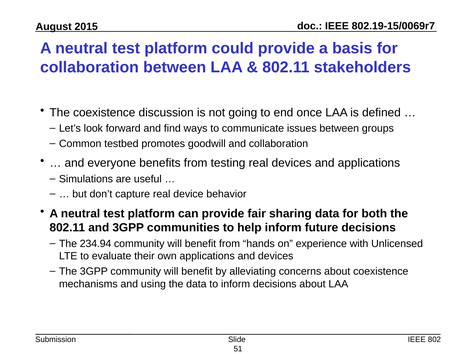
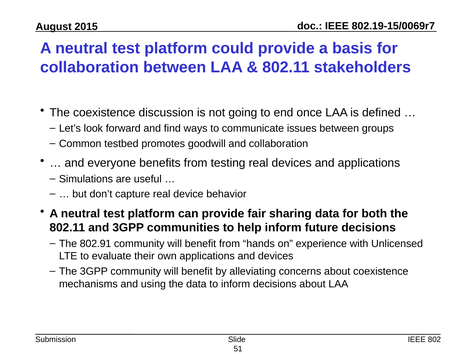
234.94: 234.94 -> 802.91 (96, 244)
